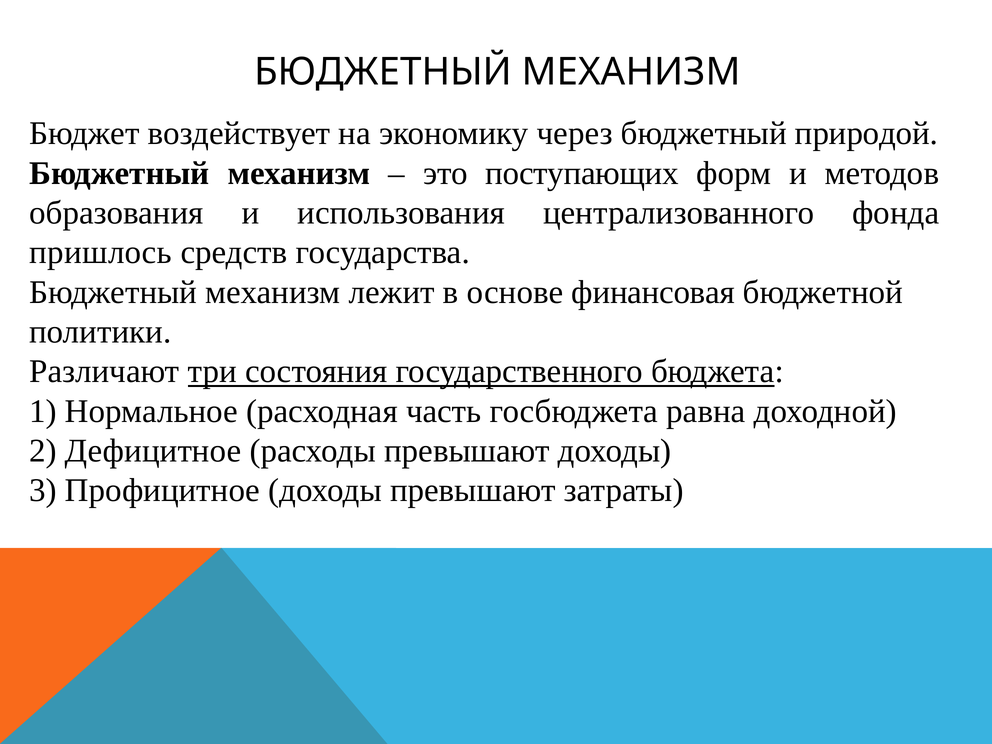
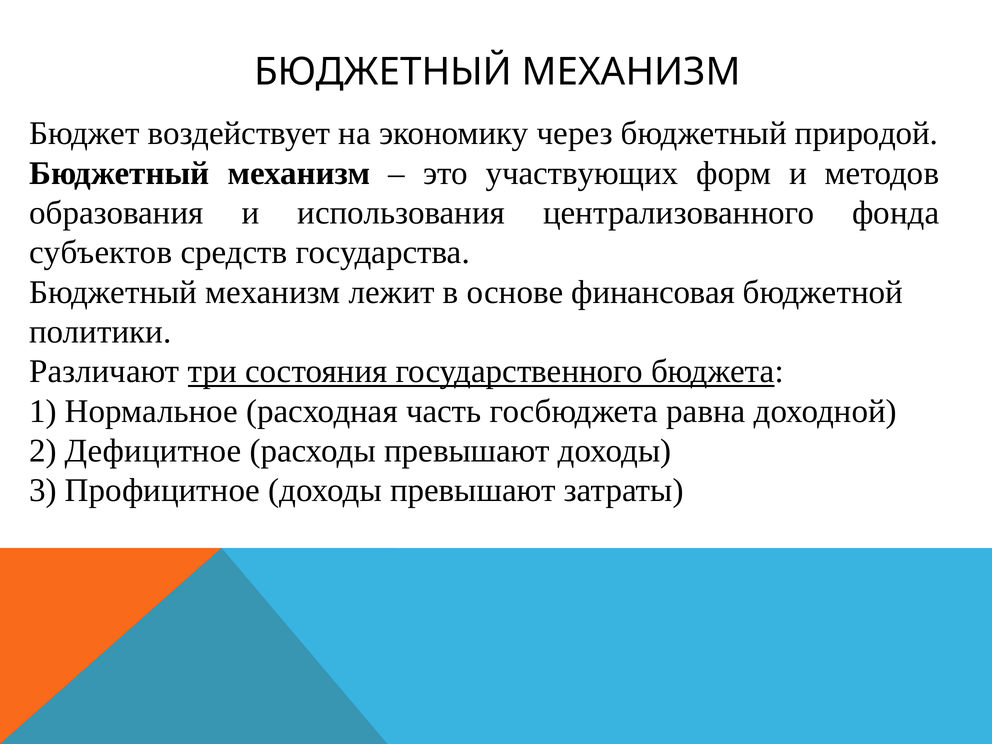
поступающих: поступающих -> участвующих (582, 173)
пришлось: пришлось -> субъектов (101, 252)
